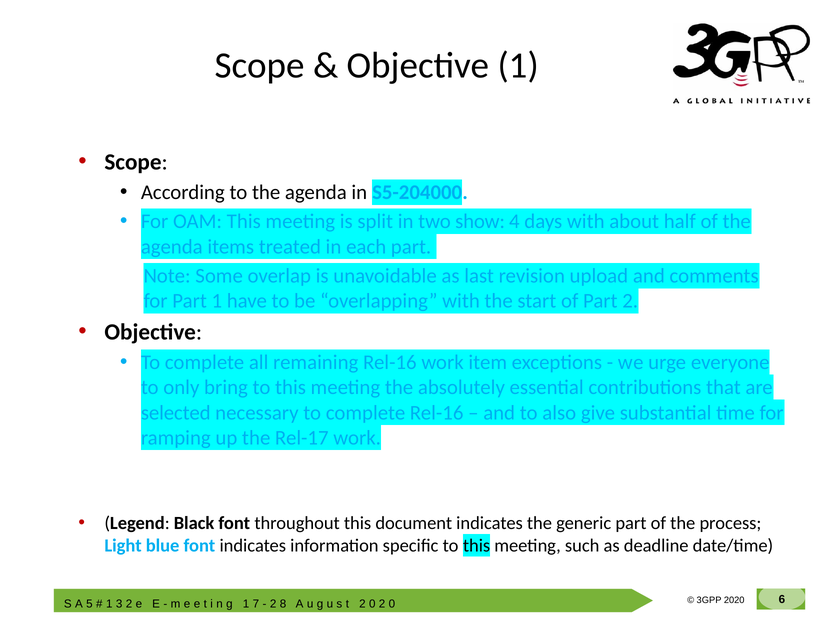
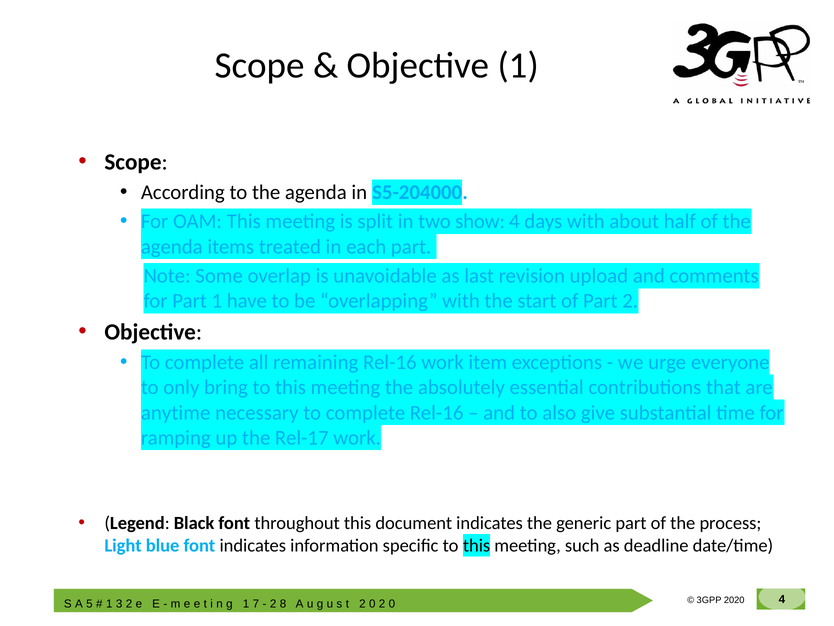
selected: selected -> anytime (176, 412)
6: 6 -> 4 (782, 599)
